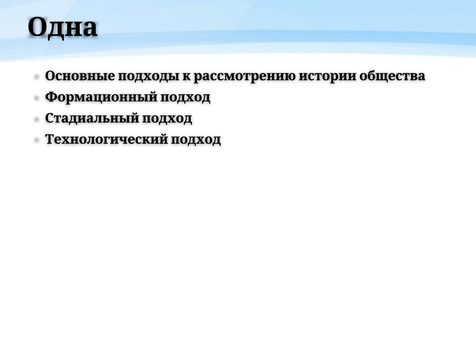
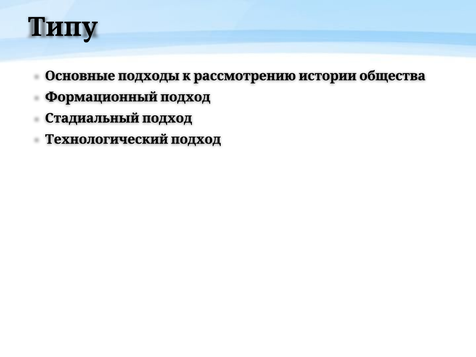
Одна: Одна -> Типу (63, 27)
